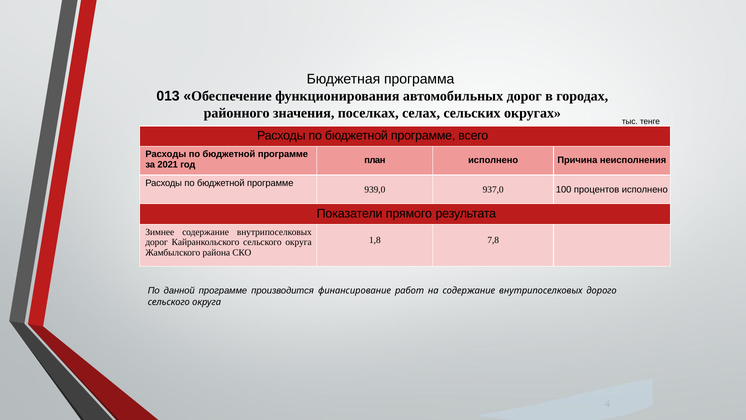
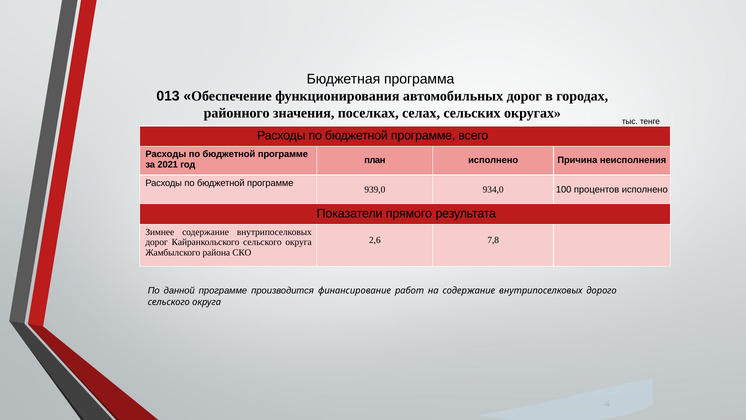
937,0: 937,0 -> 934,0 (493, 189)
1,8: 1,8 -> 2,6 (375, 240)
